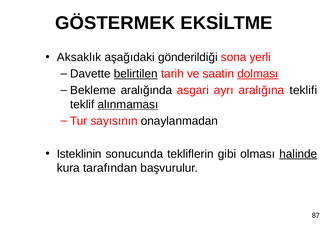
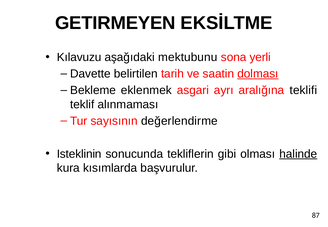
GÖSTERMEK: GÖSTERMEK -> GETIRMEYEN (115, 23)
Aksaklık: Aksaklık -> Kılavuzu (79, 57)
gönderildiği: gönderildiği -> mektubunu (188, 57)
belirtilen underline: present -> none (136, 74)
aralığında: aralığında -> eklenmek (146, 90)
alınmaması underline: present -> none (128, 104)
onaylanmadan: onaylanmadan -> değerlendirme (179, 121)
tarafından: tarafından -> kısımlarda (110, 168)
